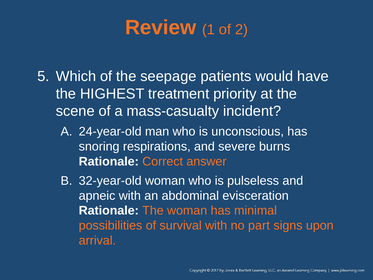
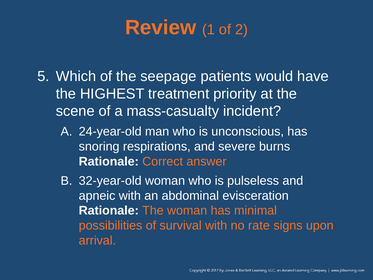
part: part -> rate (259, 225)
